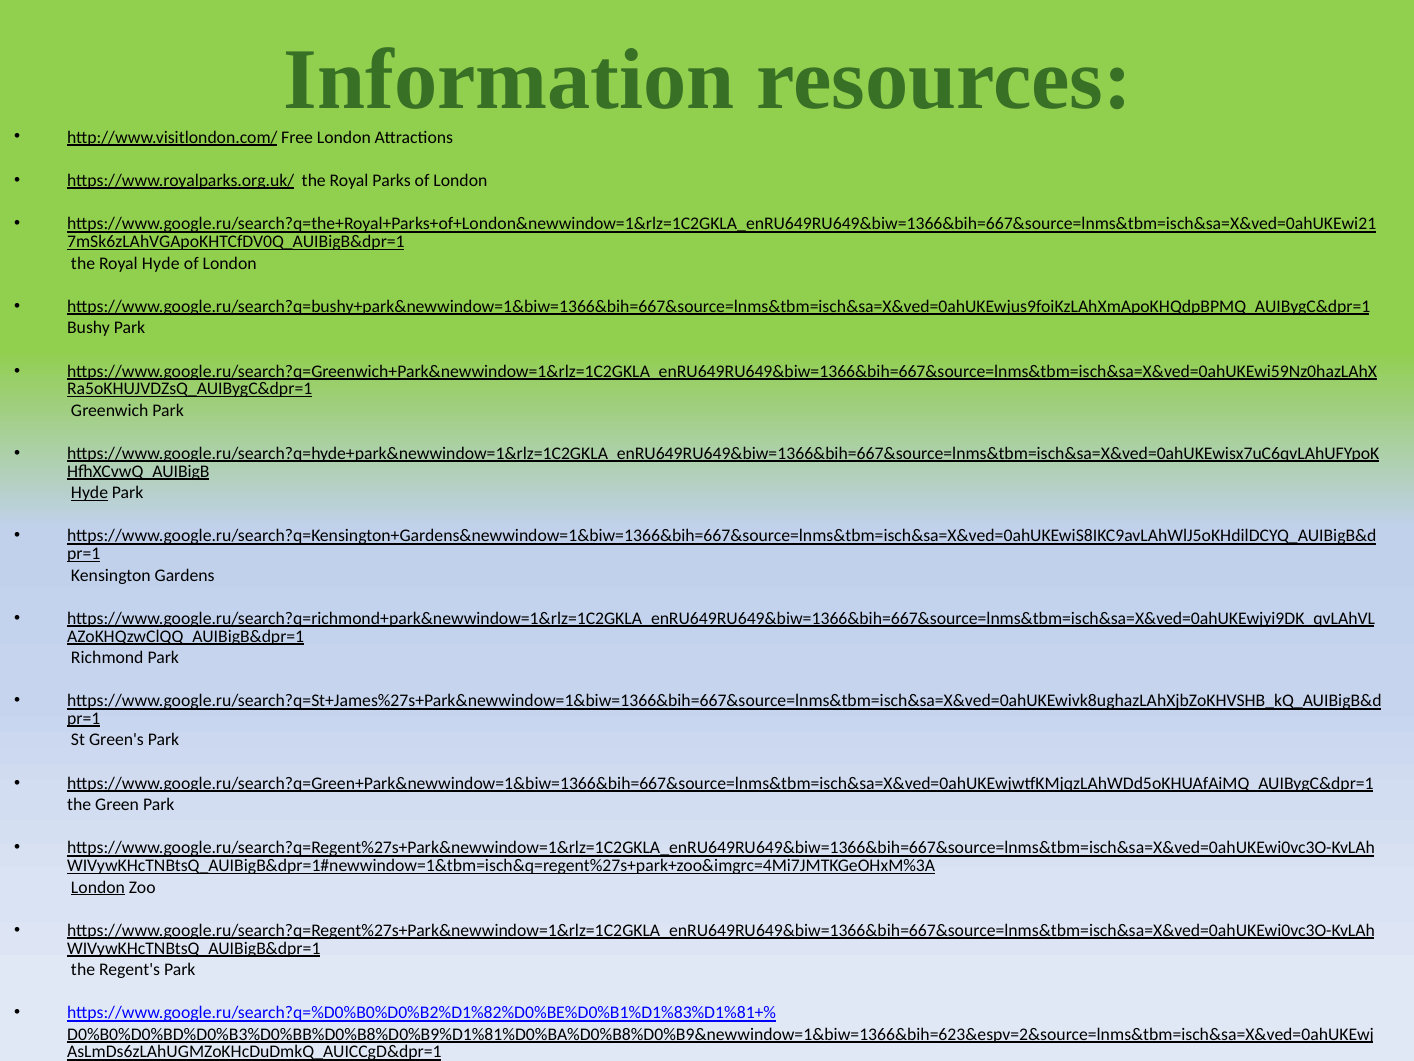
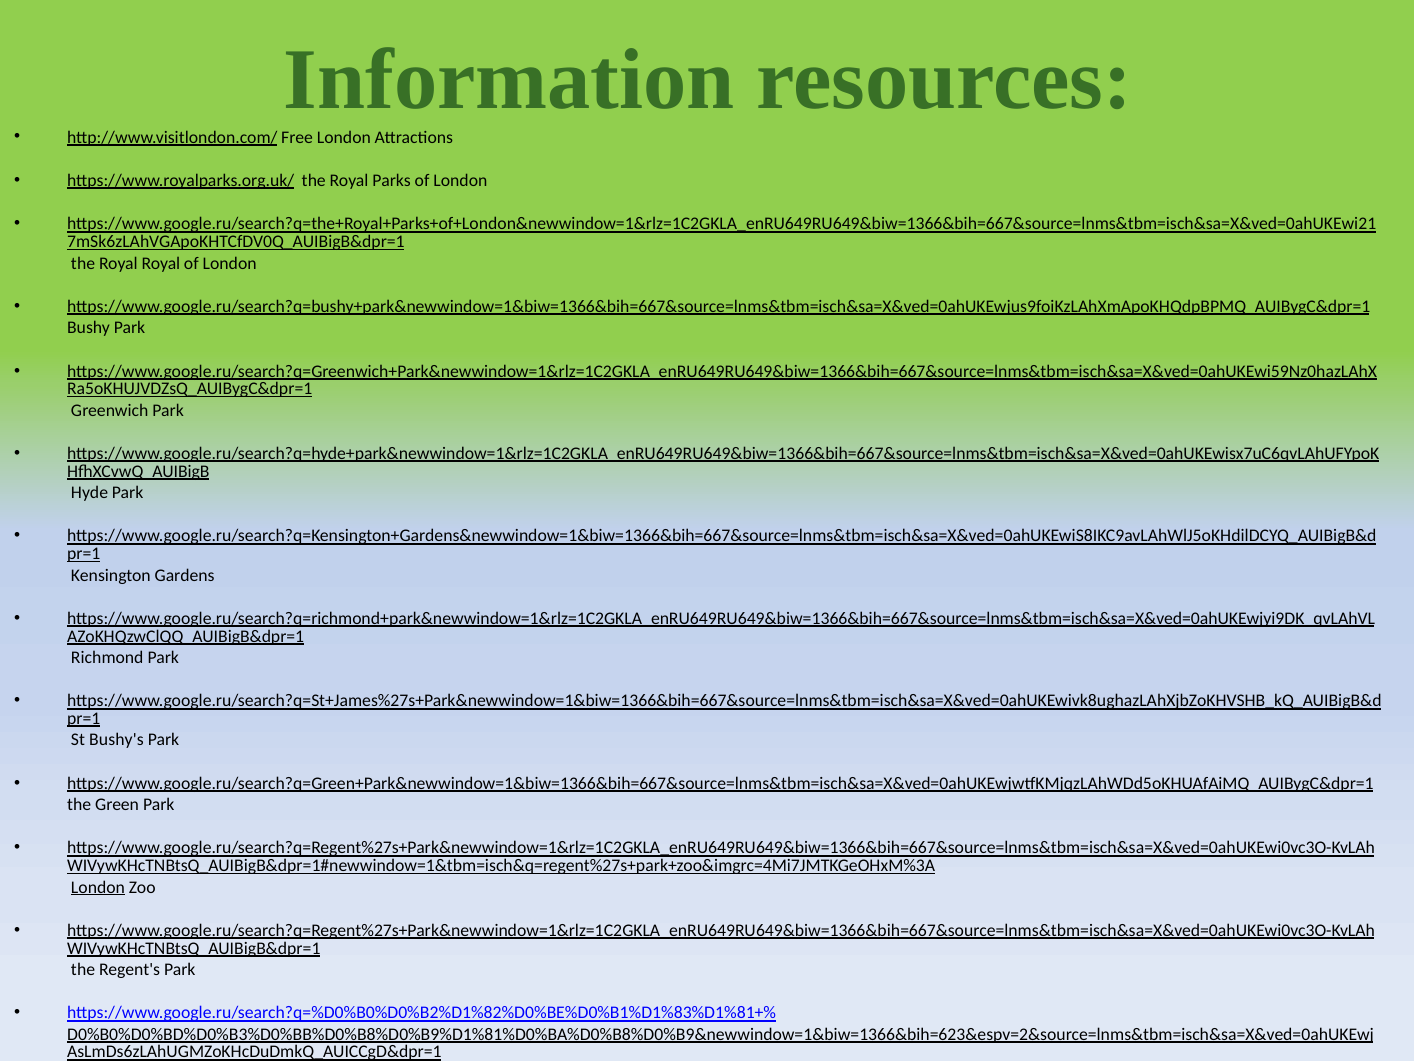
Royal Hyde: Hyde -> Royal (161, 263)
Hyde underline: present -> none (90, 493)
Green's: Green's -> Bushy's (116, 740)
